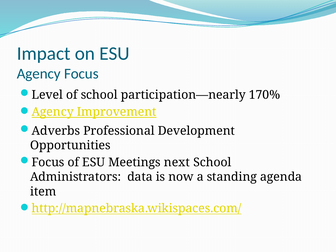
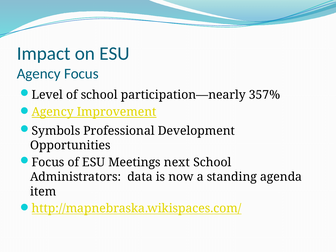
170%: 170% -> 357% (265, 95)
Adverbs: Adverbs -> Symbols (56, 131)
